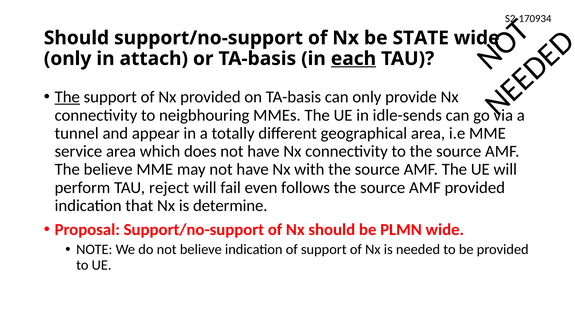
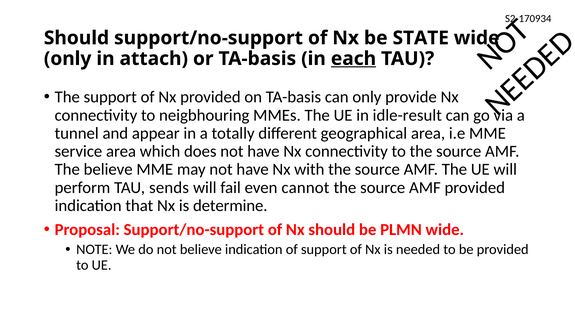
The underline: present -> none (67, 97)
idle-sends: idle-sends -> idle-result (407, 115)
reject: reject -> sends (169, 188)
follows: follows -> cannot (305, 188)
